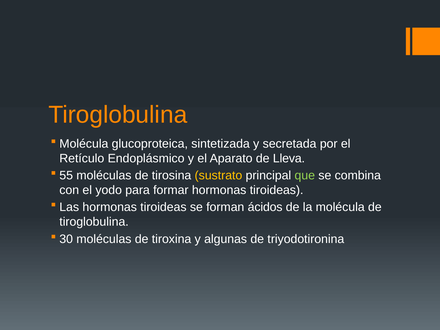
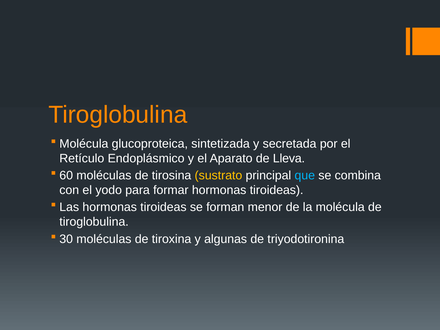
55: 55 -> 60 (66, 175)
que colour: light green -> light blue (305, 175)
ácidos: ácidos -> menor (265, 207)
